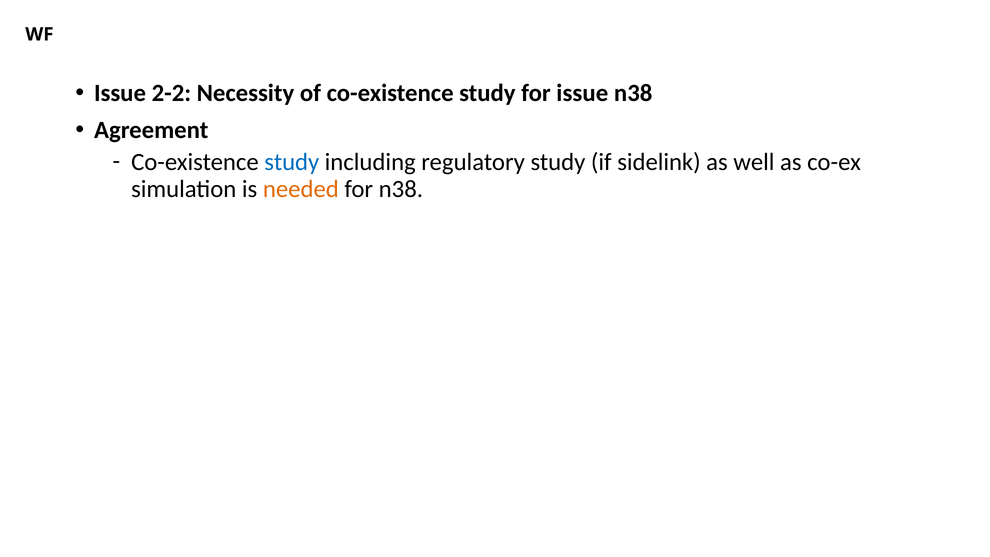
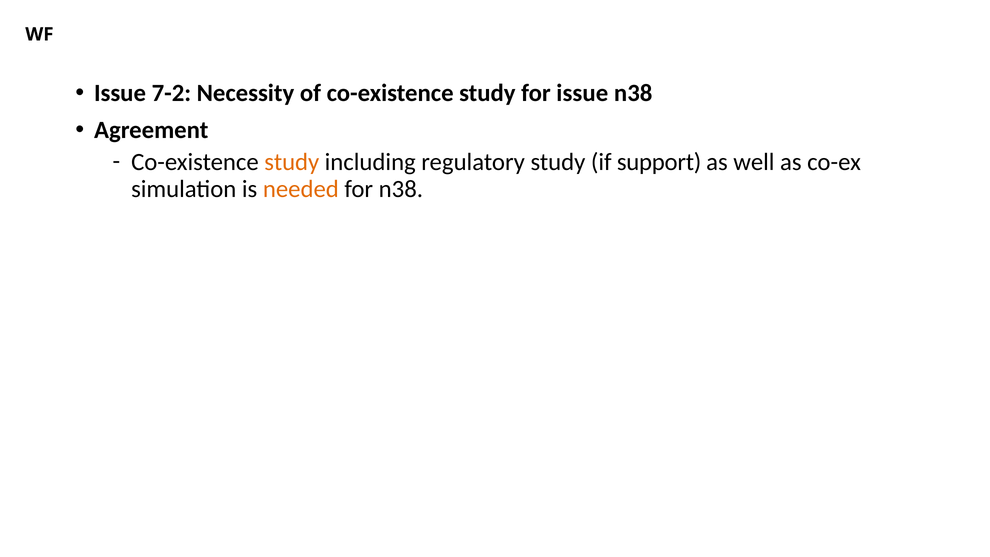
2-2: 2-2 -> 7-2 (171, 93)
study colour: blue -> orange (292, 162)
sidelink: sidelink -> support (659, 162)
